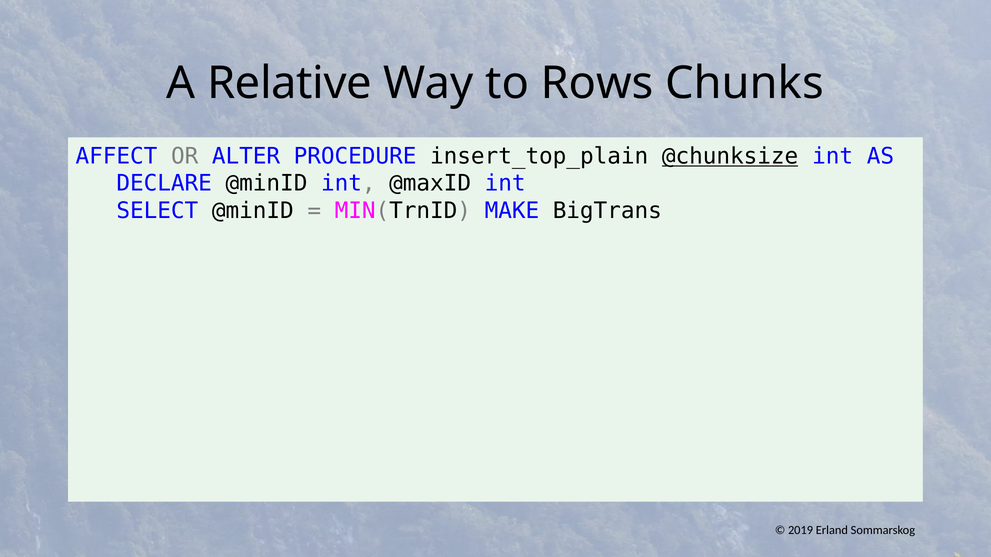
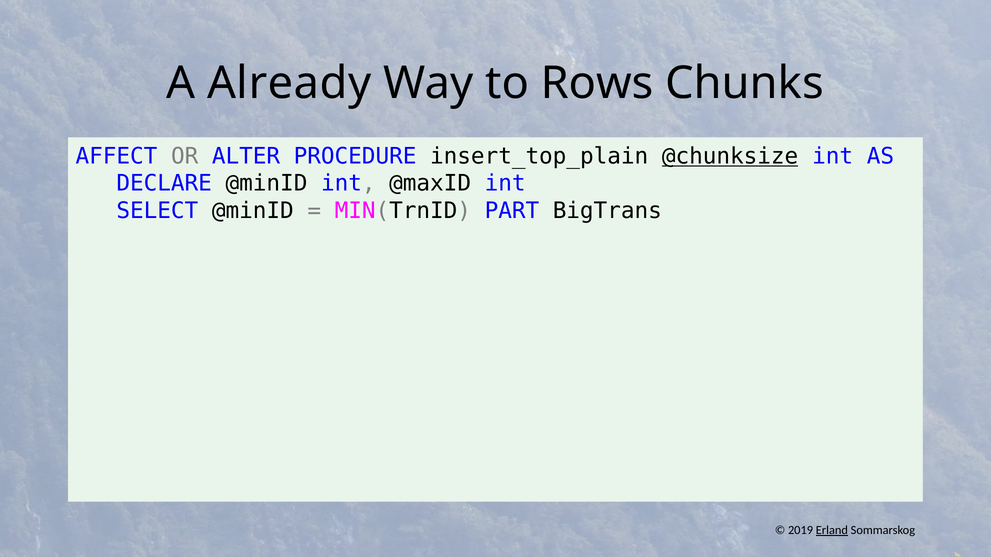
Relative: Relative -> Already (289, 83)
MAKE: MAKE -> PART (512, 211)
Erland underline: none -> present (832, 531)
